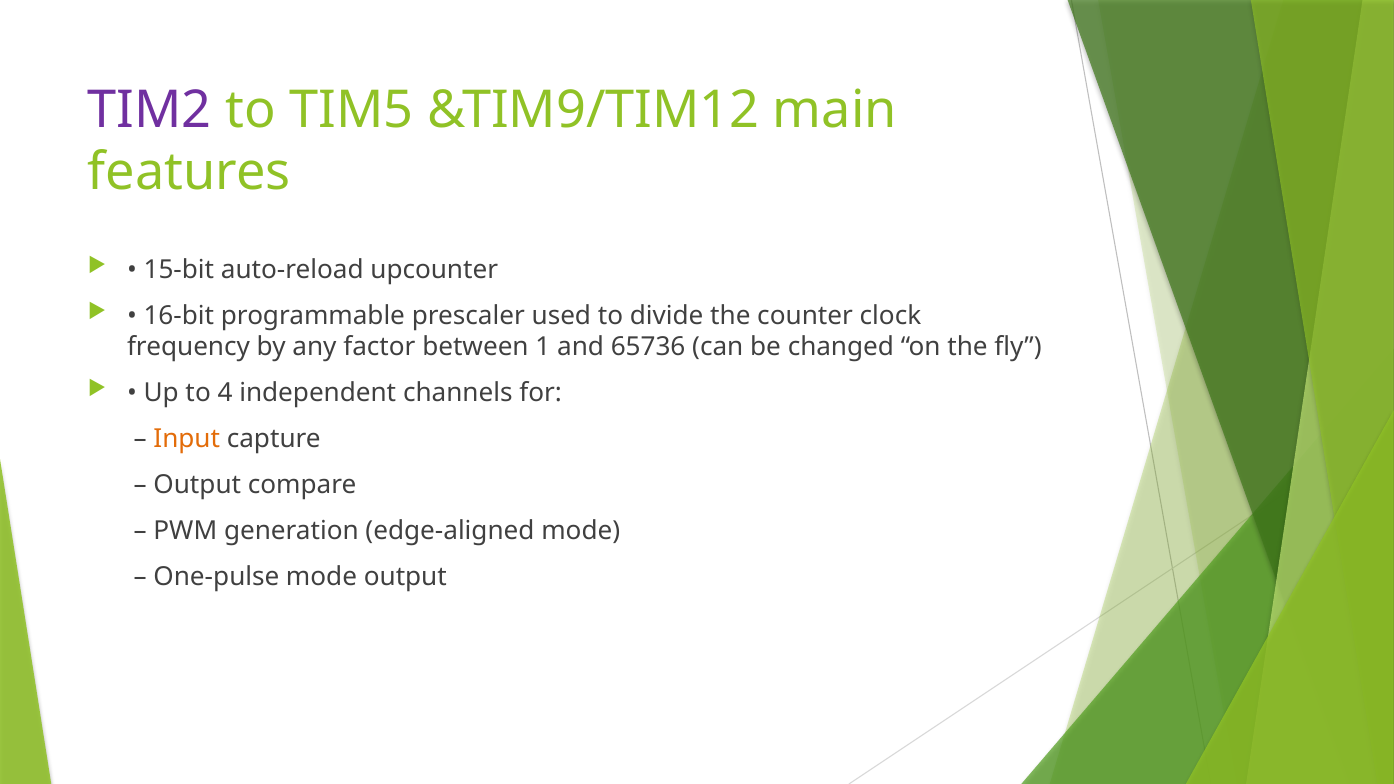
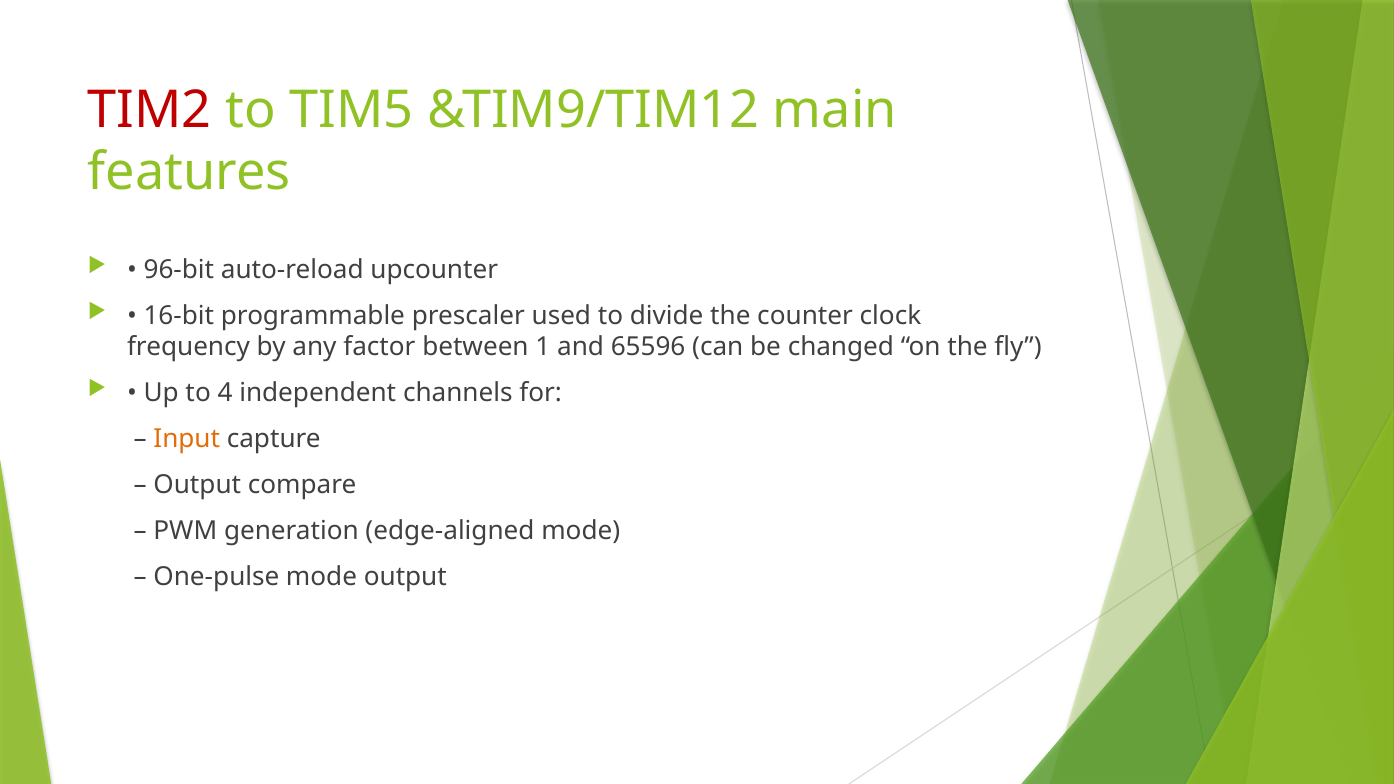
TIM2 colour: purple -> red (150, 110)
15-bit: 15-bit -> 96-bit (179, 270)
65736: 65736 -> 65596 (648, 347)
